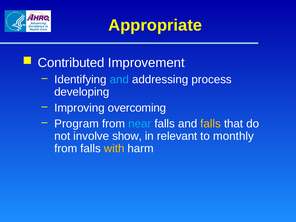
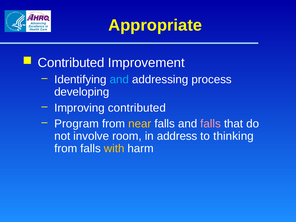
Improving overcoming: overcoming -> contributed (137, 108)
near colour: light blue -> yellow (140, 124)
falls colour: yellow -> pink (211, 124)
show: show -> room (127, 136)
relevant: relevant -> address (177, 136)
monthly: monthly -> thinking (234, 136)
